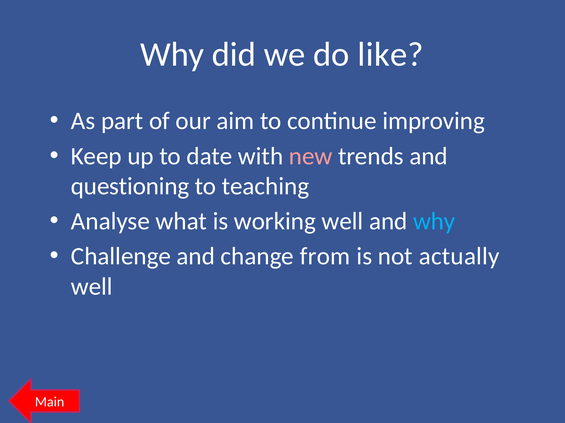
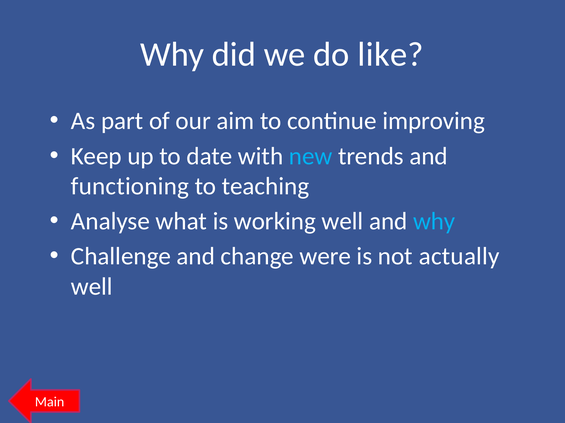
new colour: pink -> light blue (311, 156)
questioning: questioning -> functioning (130, 186)
from: from -> were (325, 257)
